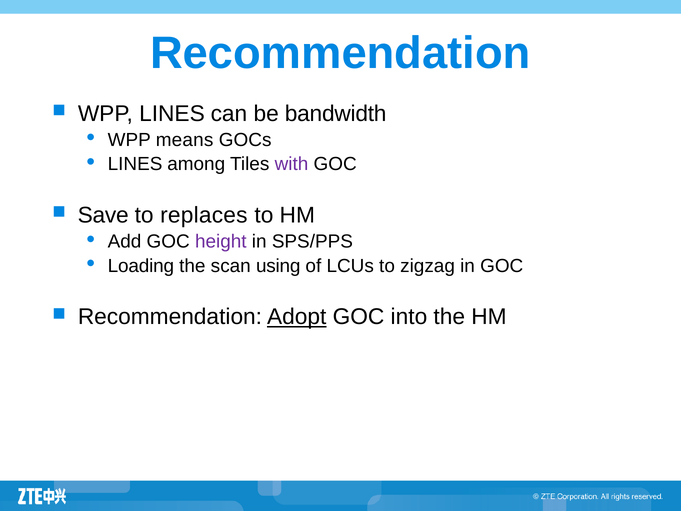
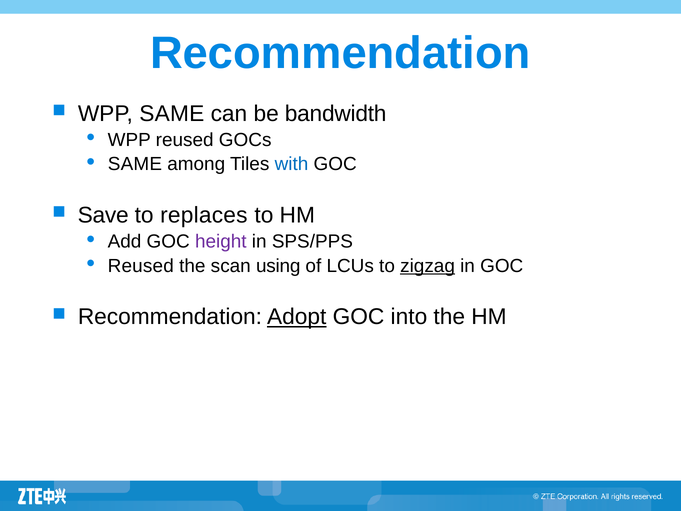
WPP LINES: LINES -> SAME (172, 114)
WPP means: means -> reused (185, 140)
LINES: LINES -> SAME (135, 164)
with colour: purple -> blue (291, 164)
Loading: Loading -> Reused (141, 266)
zigzag underline: none -> present (428, 266)
